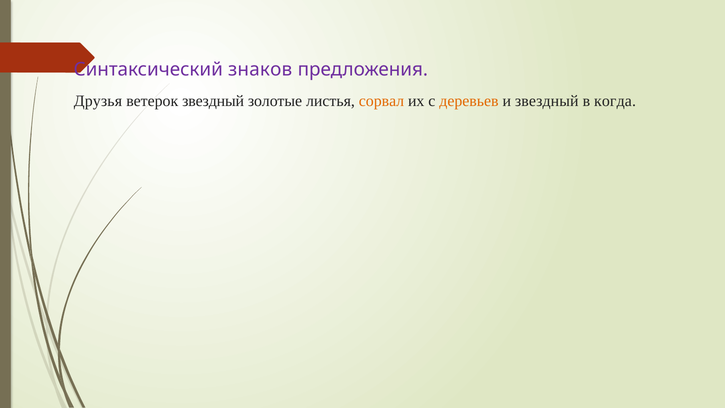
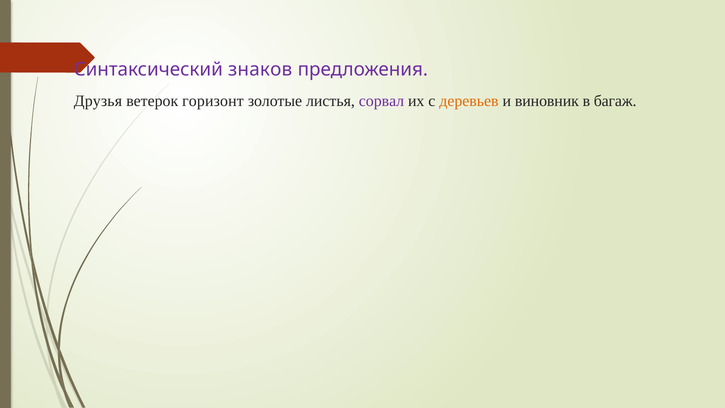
ветерок звездный: звездный -> горизонт (213, 101)
сорвал colour: orange -> purple (381, 101)
и звездный: звездный -> виновник (547, 101)
когда: когда -> багаж (615, 101)
